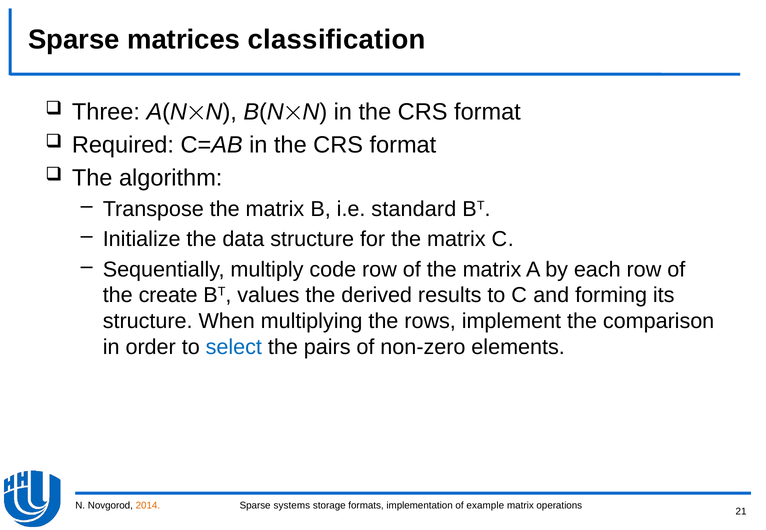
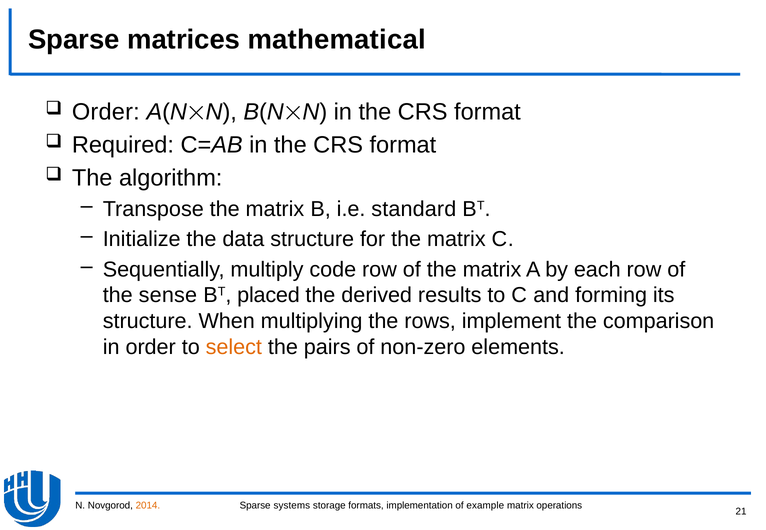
classification: classification -> mathematical (337, 40)
Three: Three -> Order (106, 112)
create: create -> sense (168, 296)
values: values -> placed (269, 296)
select colour: blue -> orange (234, 347)
